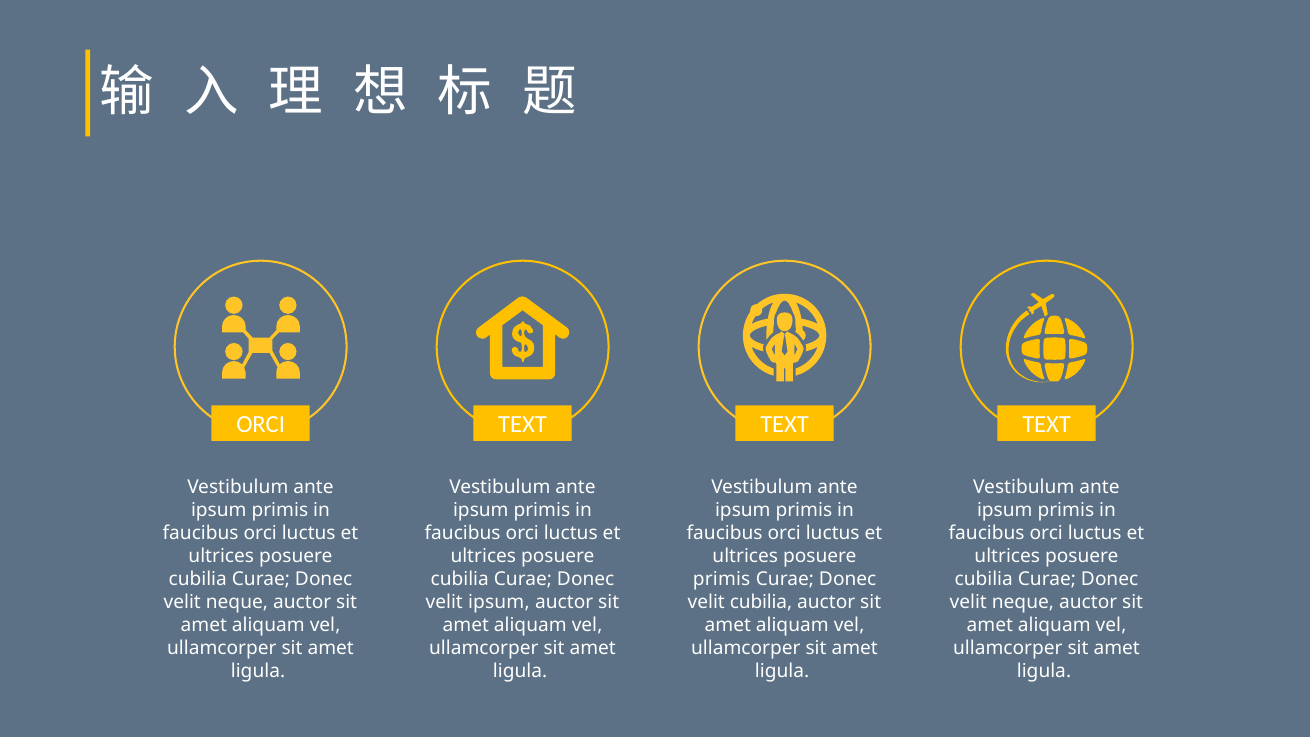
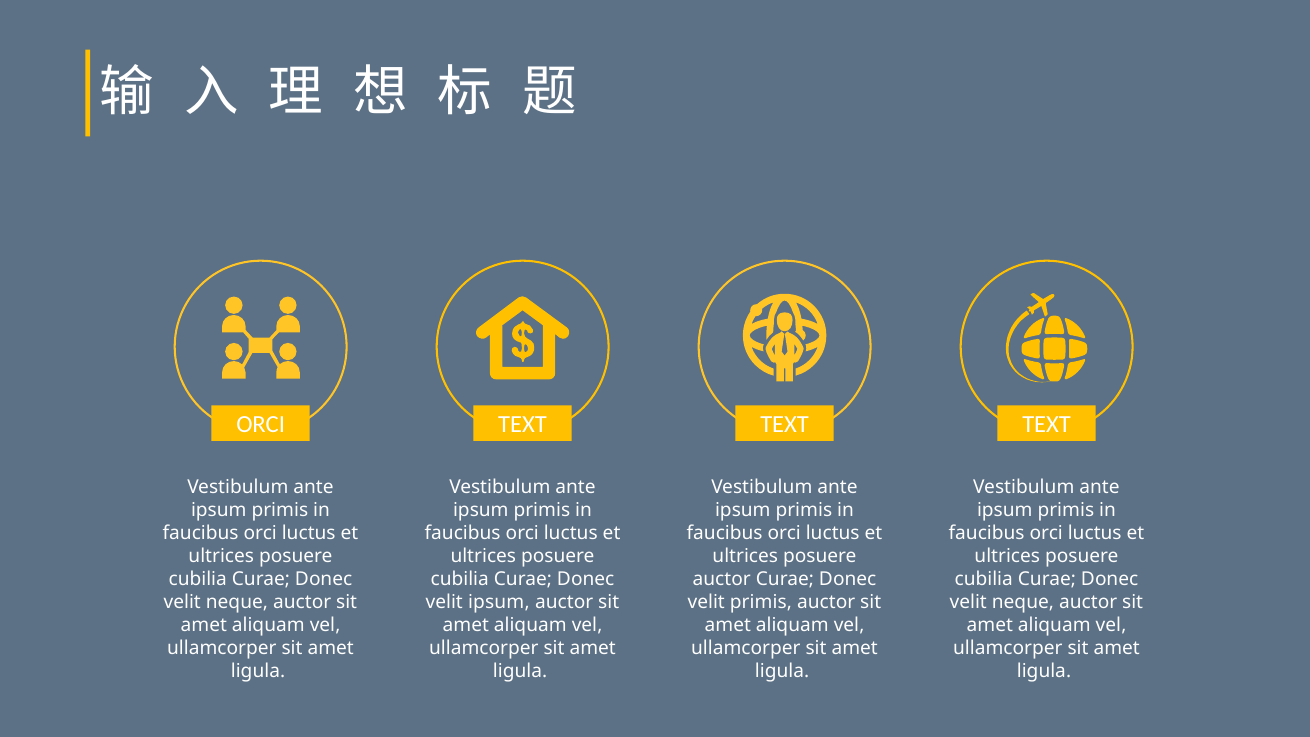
primis: primis -> auctor (722, 579)
velit cubilia: cubilia -> primis (761, 602)
